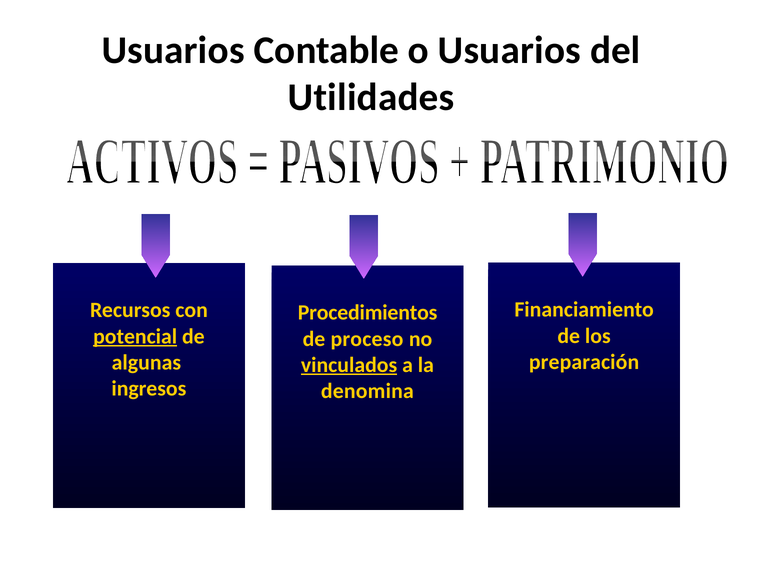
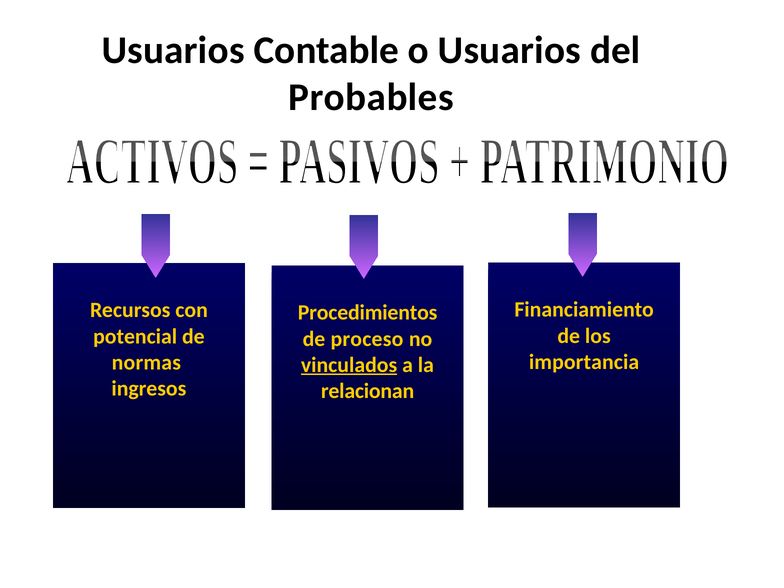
Utilidades: Utilidades -> Probables (371, 97)
potencial underline: present -> none (135, 336)
preparación: preparación -> importancia (584, 362)
algunas: algunas -> normas (146, 363)
denomina: denomina -> relacionan (368, 391)
